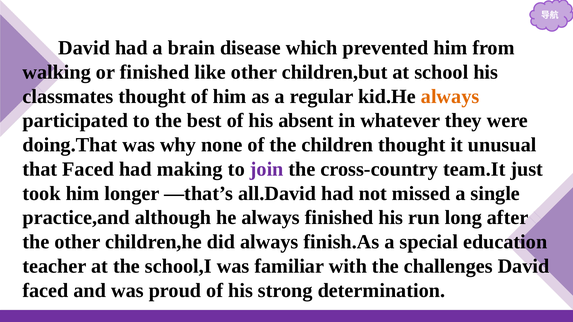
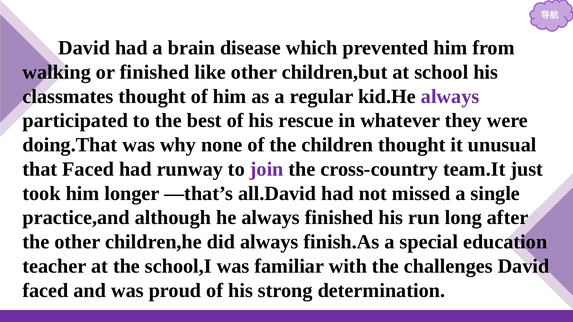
always colour: orange -> purple (450, 97)
absent: absent -> rescue (306, 121)
making: making -> runway (190, 169)
